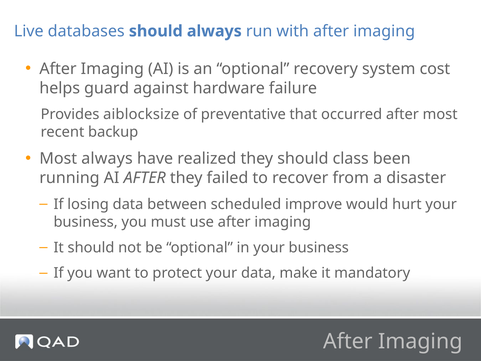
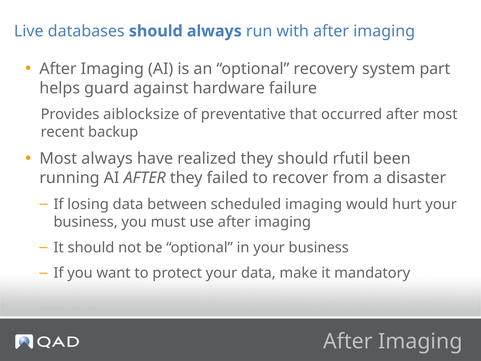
cost: cost -> part (435, 69)
class: class -> rfutil (351, 159)
scheduled improve: improve -> imaging (314, 204)
